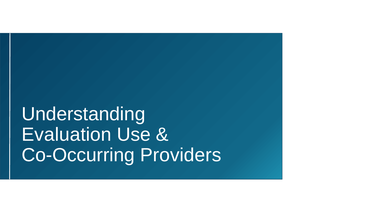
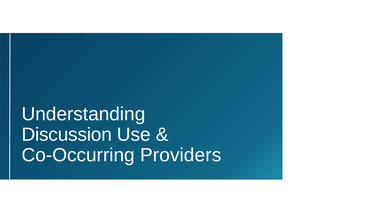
Evaluation: Evaluation -> Discussion (67, 135)
